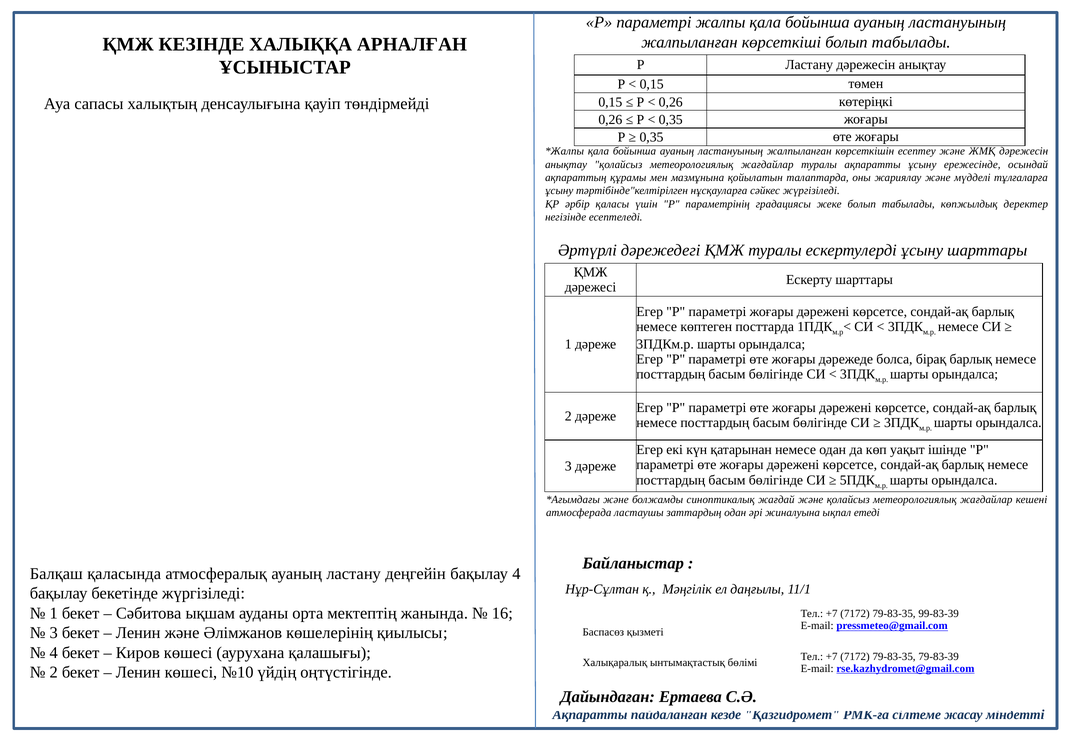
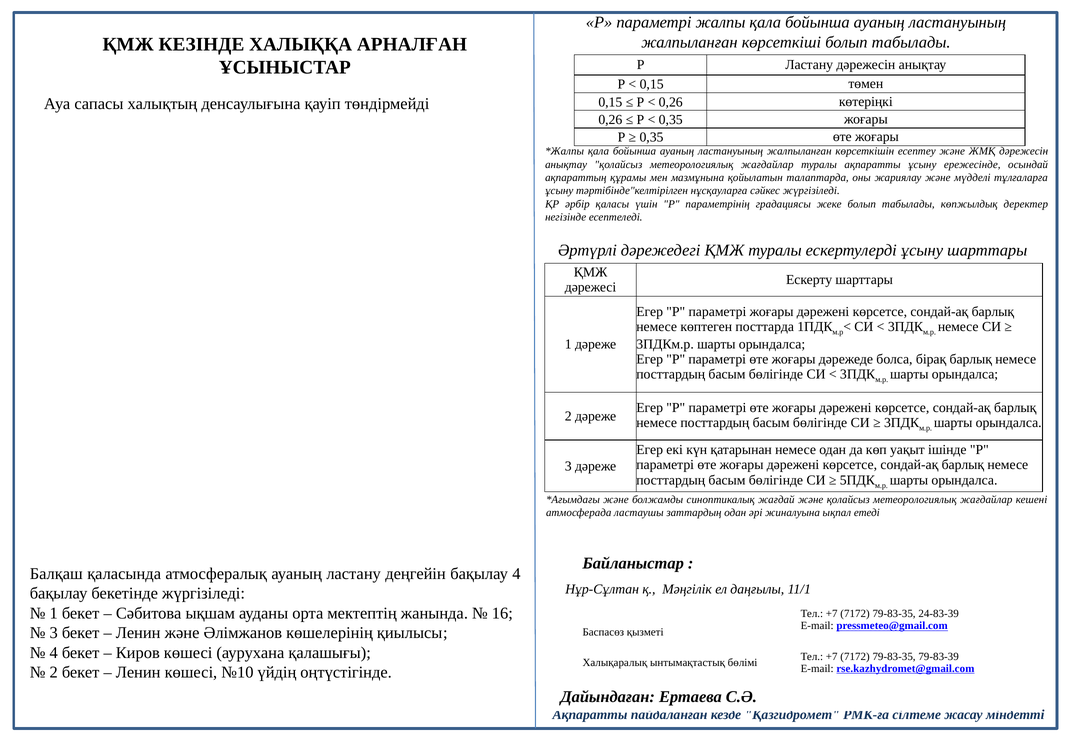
99-83-39: 99-83-39 -> 24-83-39 (939, 614)
